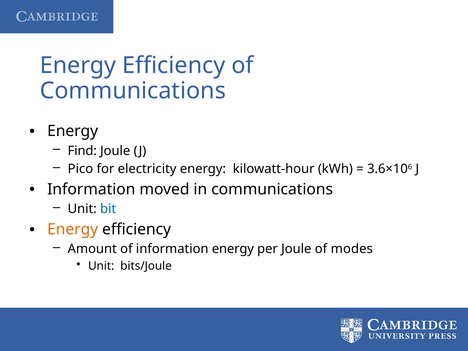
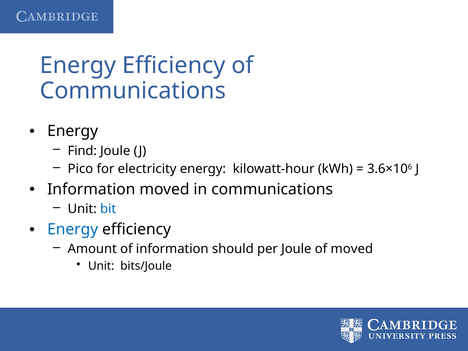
Energy colour: orange -> blue (73, 229)
information energy: energy -> should (233, 249)
of modes: modes -> moved (352, 249)
